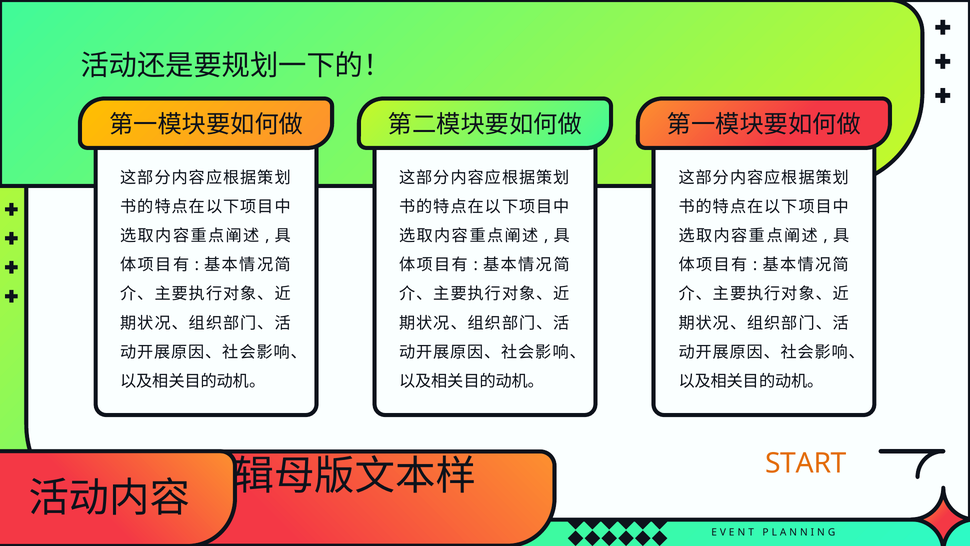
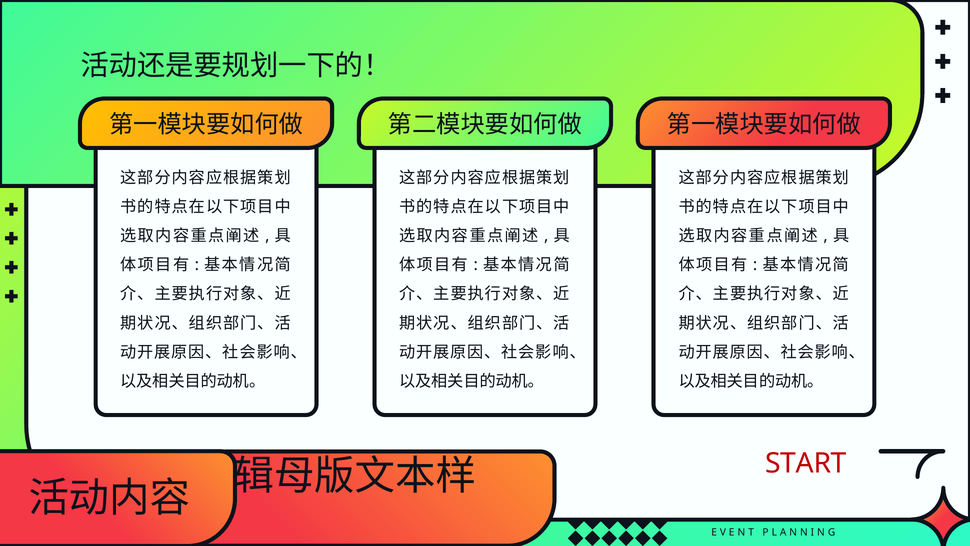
START colour: orange -> red (806, 463)
